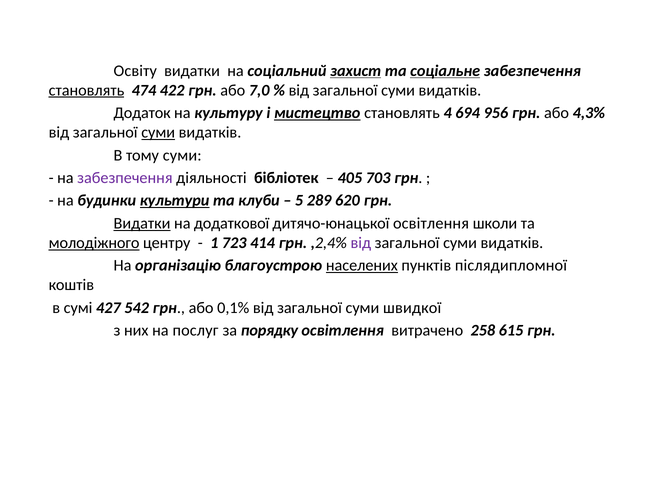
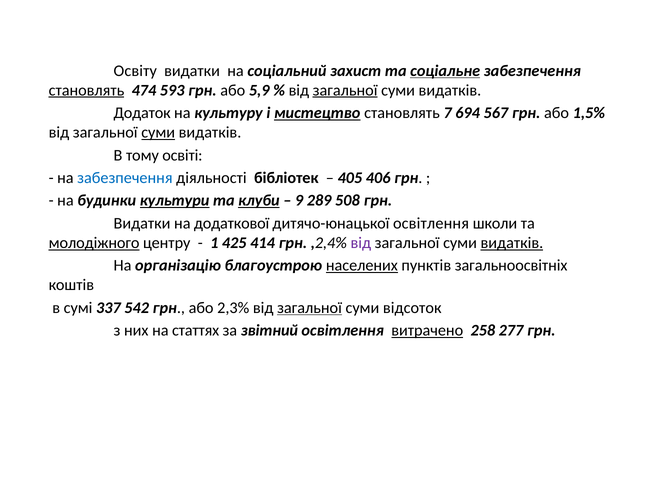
захист underline: present -> none (356, 71)
422: 422 -> 593 (172, 90)
7,0: 7,0 -> 5,9 (259, 90)
загальної underline: none -> present (345, 90)
4: 4 -> 7 (448, 113)
956: 956 -> 567 (496, 113)
4,3%: 4,3% -> 1,5% (589, 113)
тому суми: суми -> освіті (182, 155)
забезпечення colour: purple -> blue (125, 178)
703: 703 -> 406 (378, 178)
клуби underline: none -> present (259, 201)
5: 5 -> 9 (299, 201)
620: 620 -> 508 (347, 201)
Видатки underline: present -> none (142, 223)
723: 723 -> 425 (234, 243)
видатків underline: none -> present (512, 243)
післядипломної: післядипломної -> загальноосвітніх (511, 265)
427: 427 -> 337 (108, 308)
0,1%: 0,1% -> 2,3% (233, 308)
загальної underline: none -> present (310, 308)
швидкої: швидкої -> відсоток (412, 308)
послуг: послуг -> статтях (196, 330)
порядку: порядку -> звітний (269, 330)
витрачено underline: none -> present (427, 330)
615: 615 -> 277 (511, 330)
